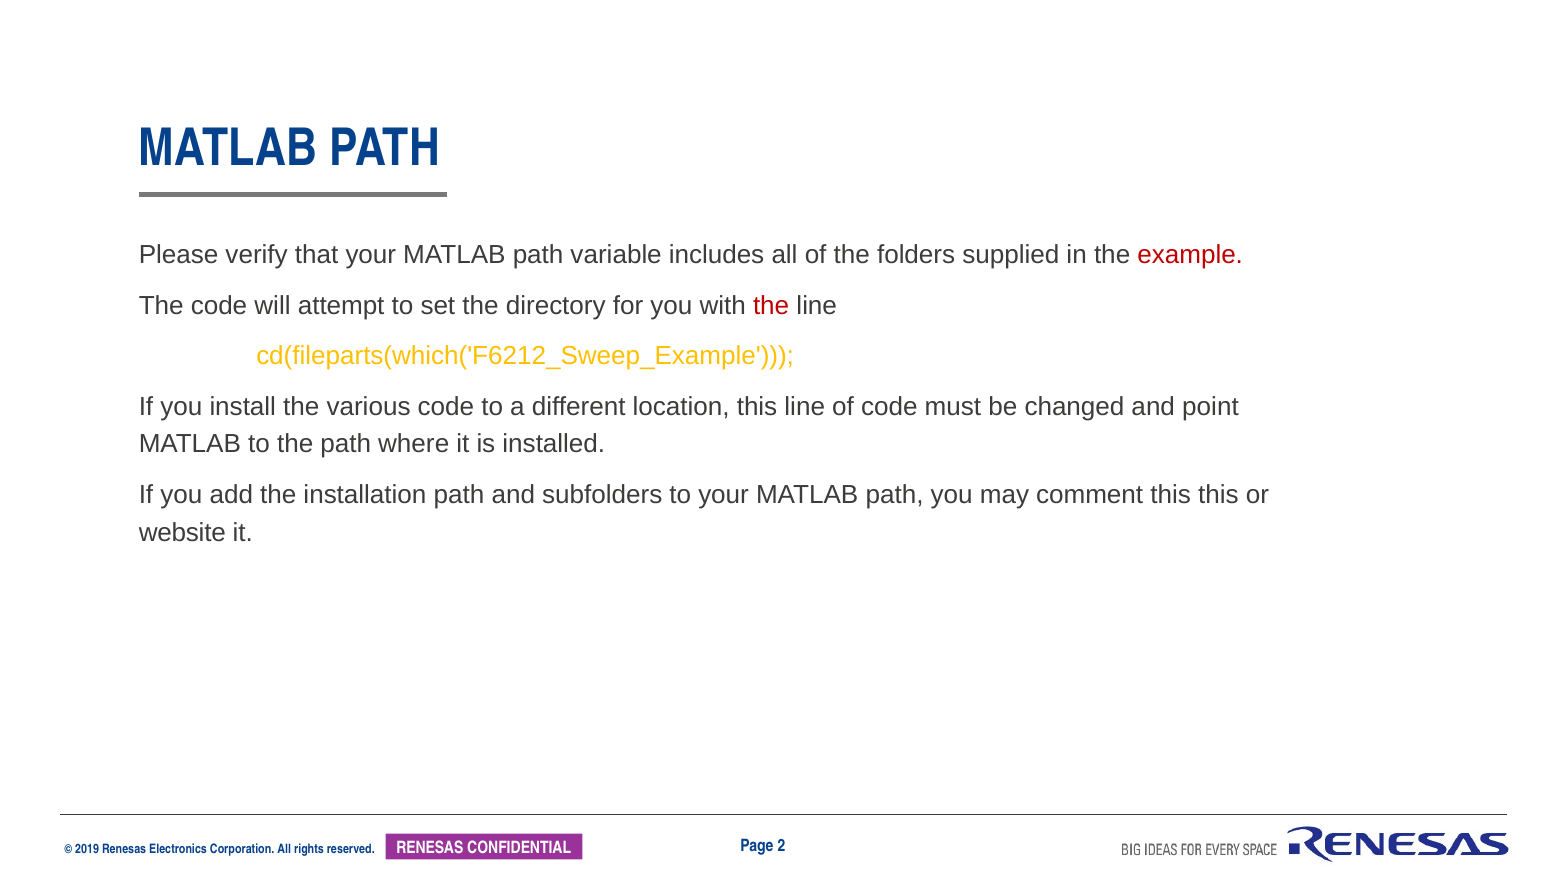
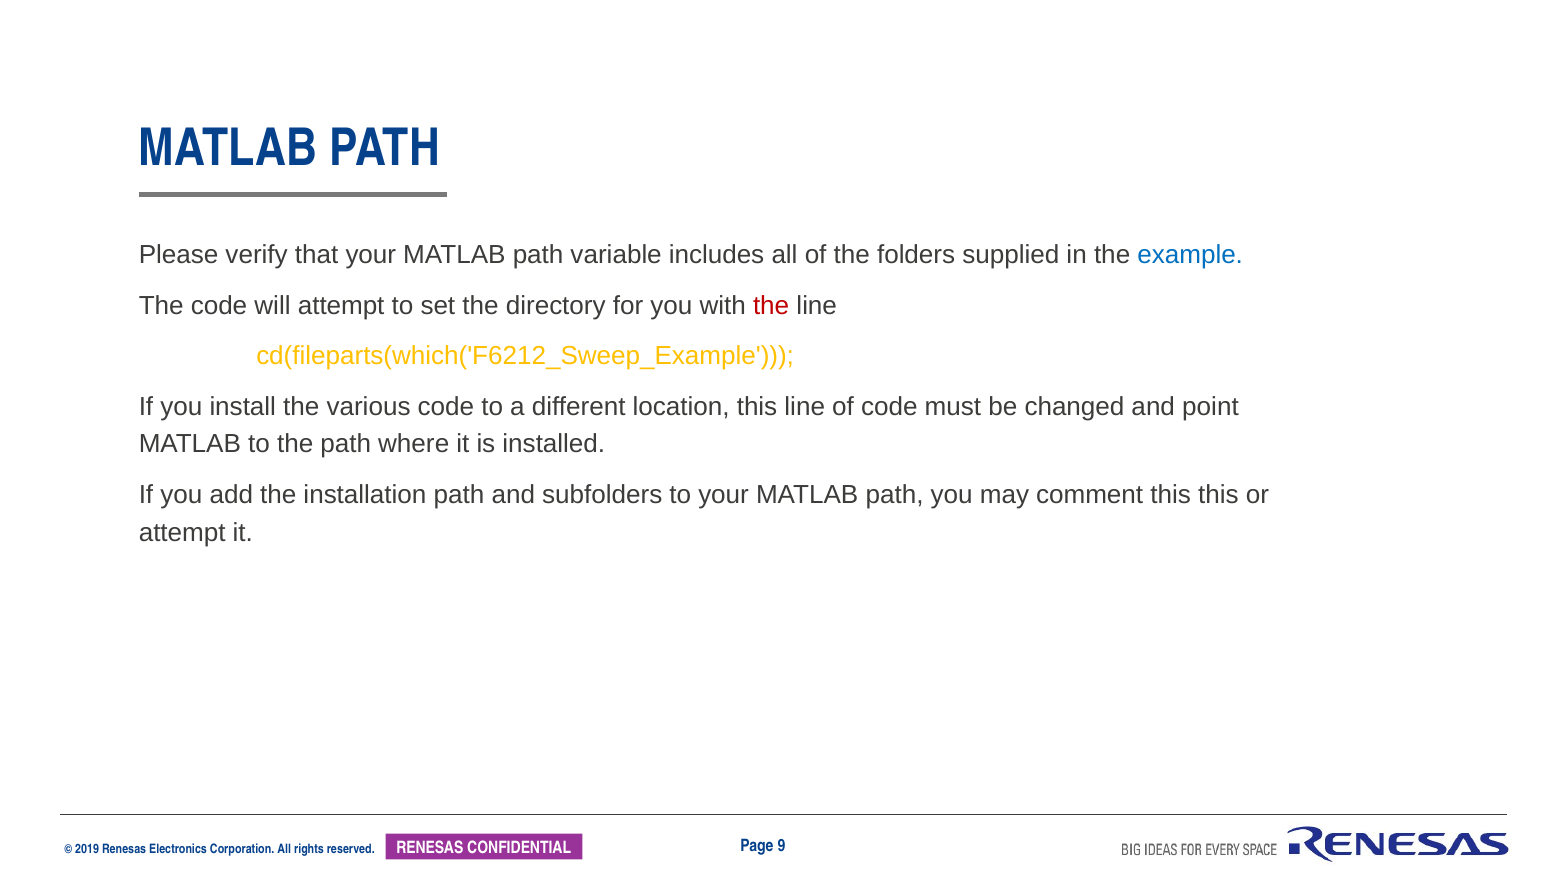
example colour: red -> blue (1190, 255)
website: website -> attempt (182, 533)
2: 2 -> 9 (781, 846)
